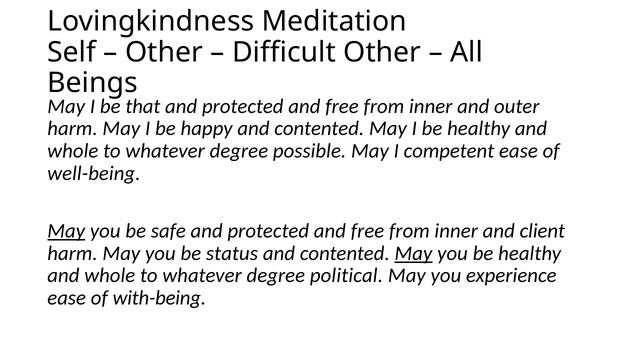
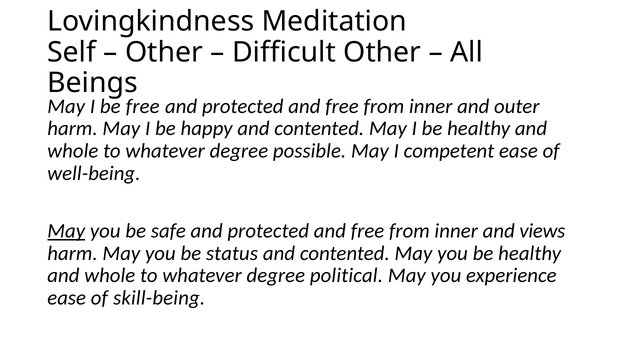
be that: that -> free (143, 106)
client: client -> views (542, 231)
May underline: present -> none (413, 254)
with-being: with-being -> skill-being (159, 298)
